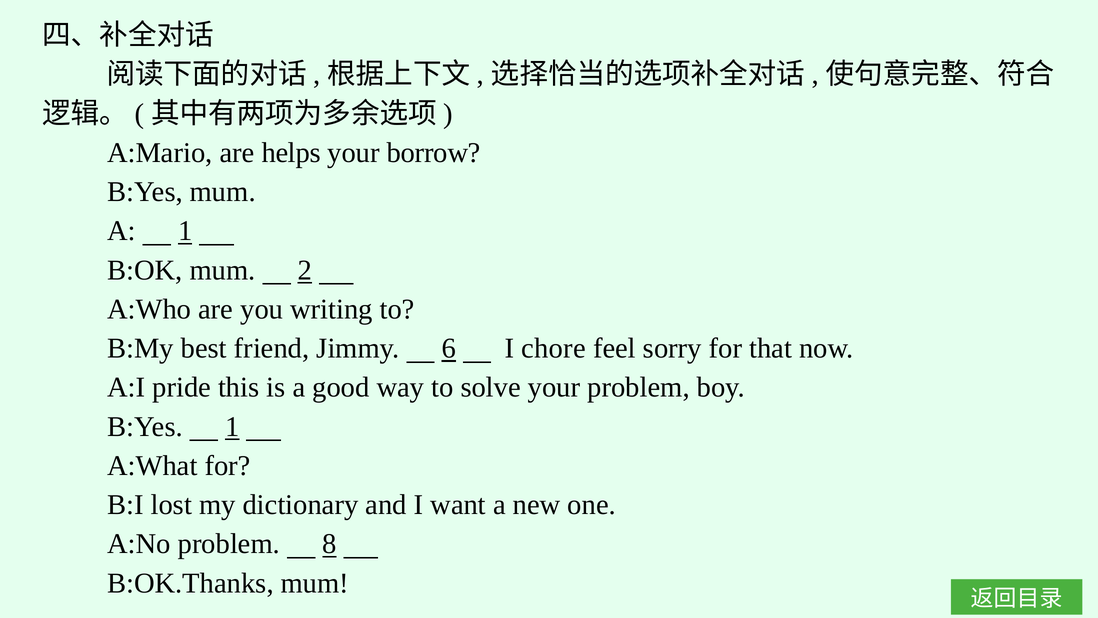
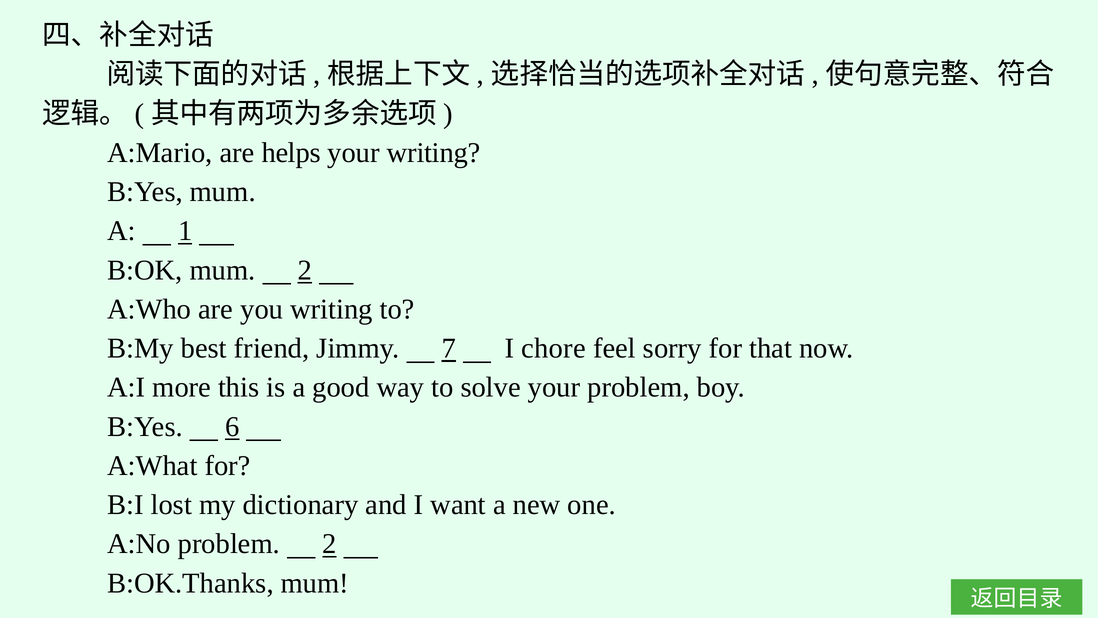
your borrow: borrow -> writing (434, 153)
6: 6 -> 7 (449, 348)
pride: pride -> more (182, 387)
B:Yes 1: 1 -> 6 (232, 426)
problem 8: 8 -> 2 (329, 544)
